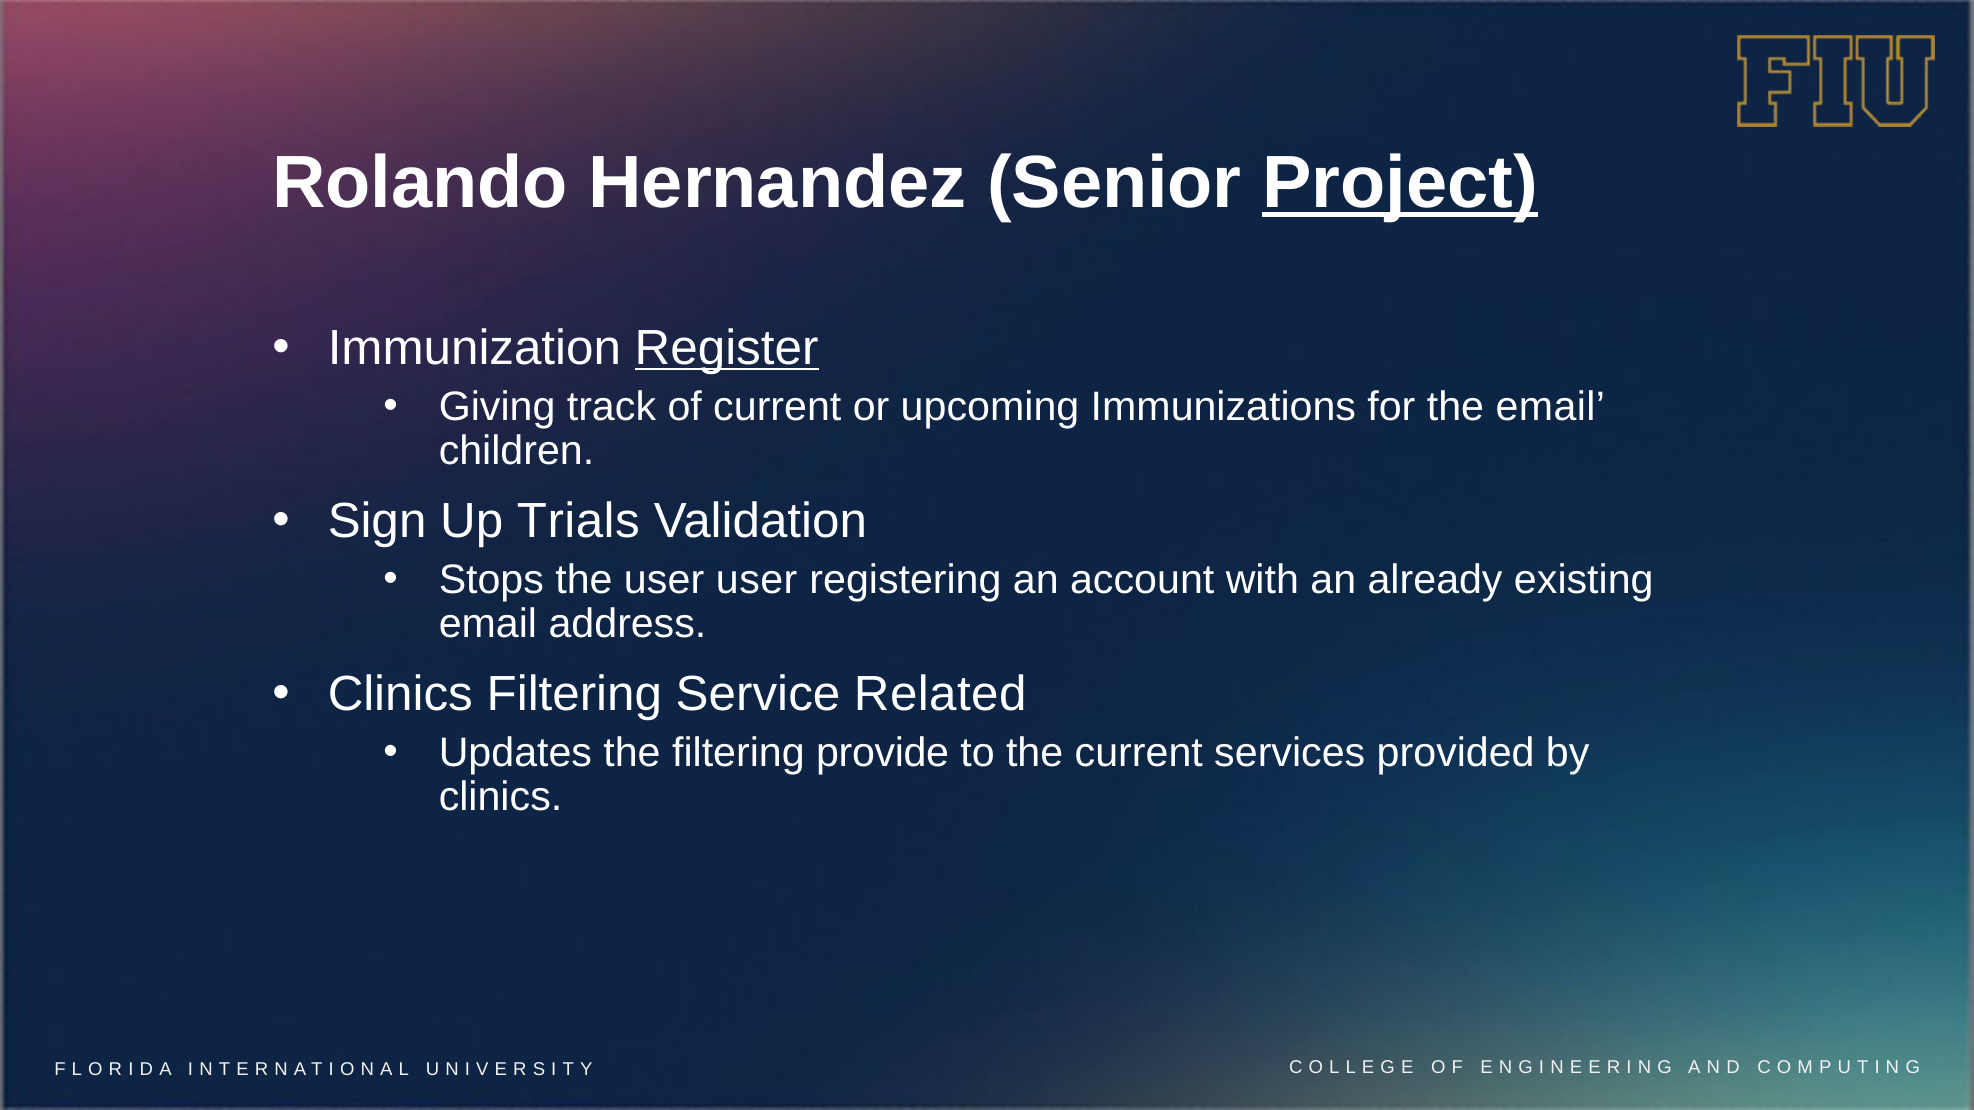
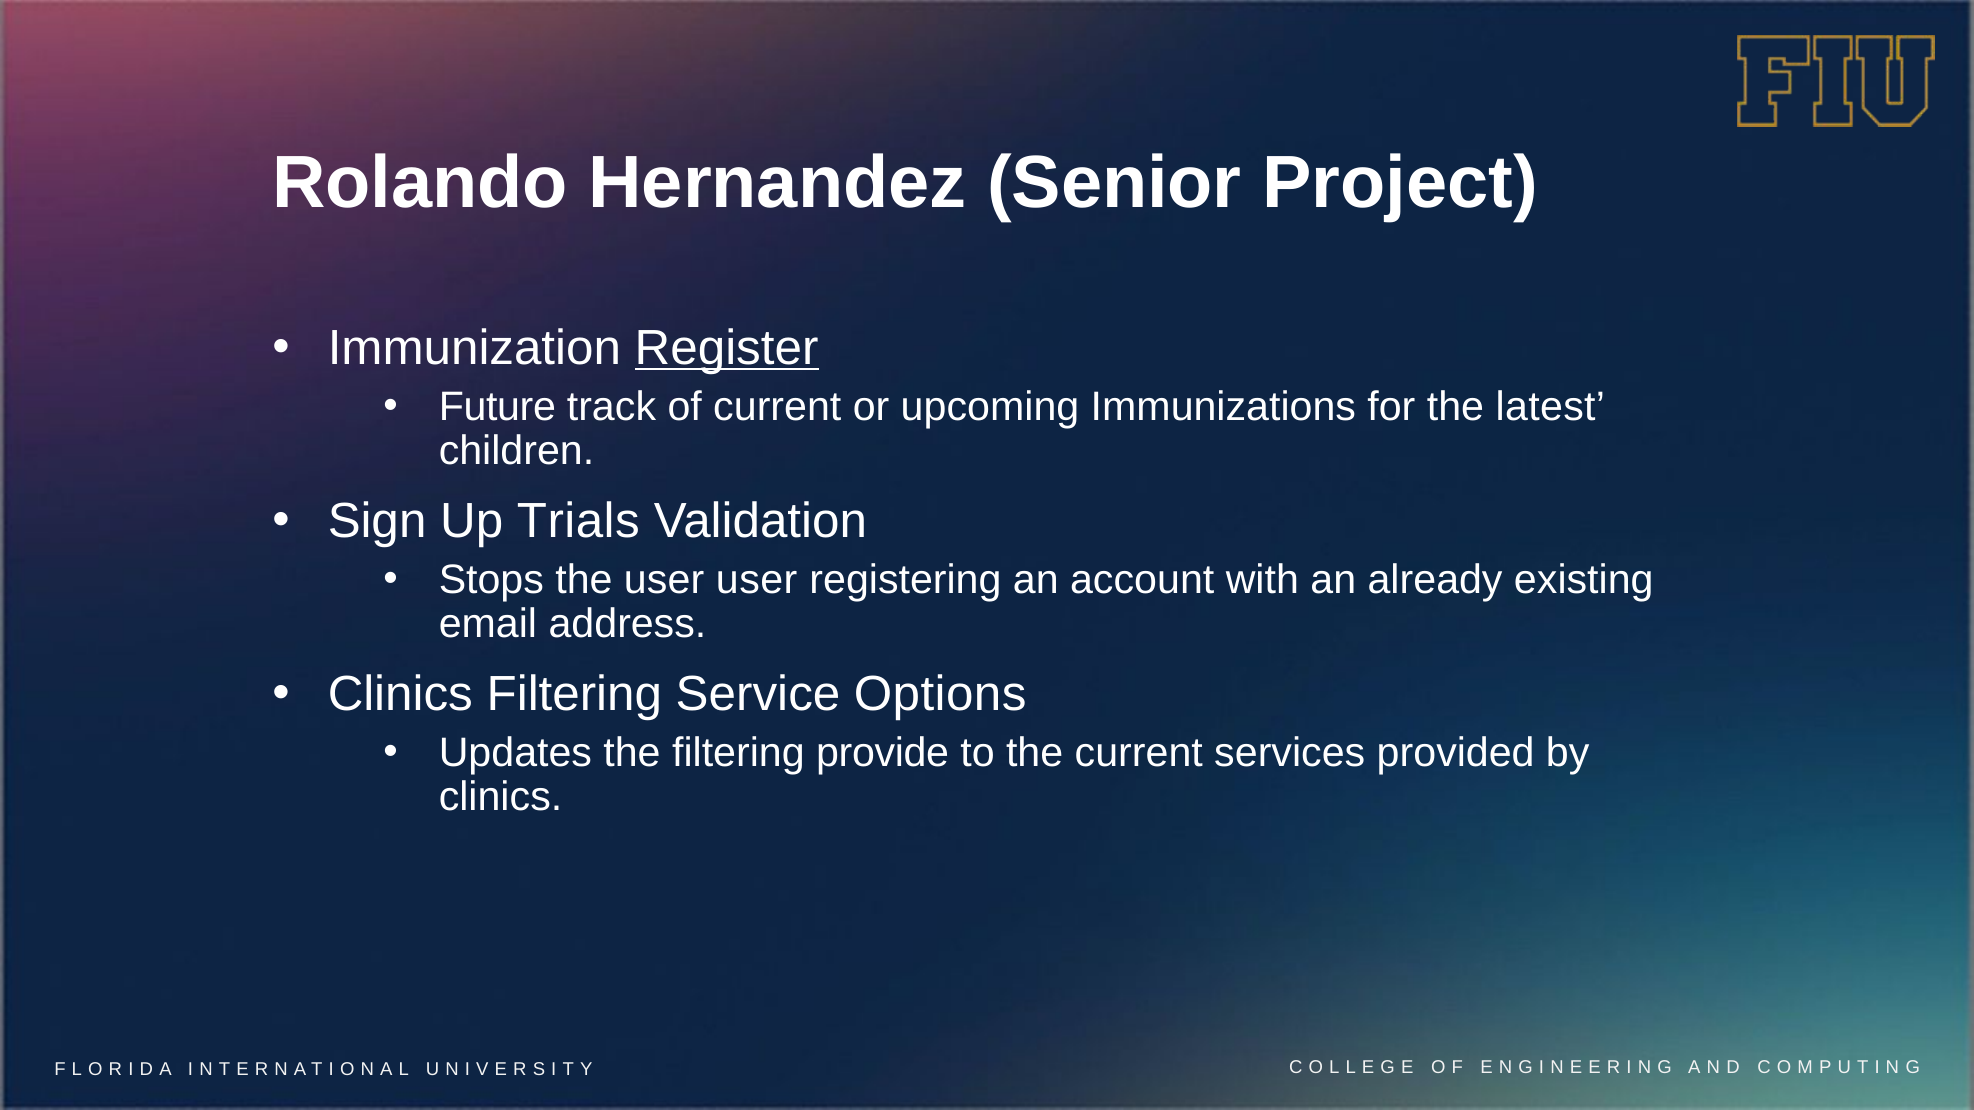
Project underline: present -> none (1400, 183)
Giving: Giving -> Future (497, 407)
the email: email -> latest (1550, 407)
Related: Related -> Options (940, 694)
